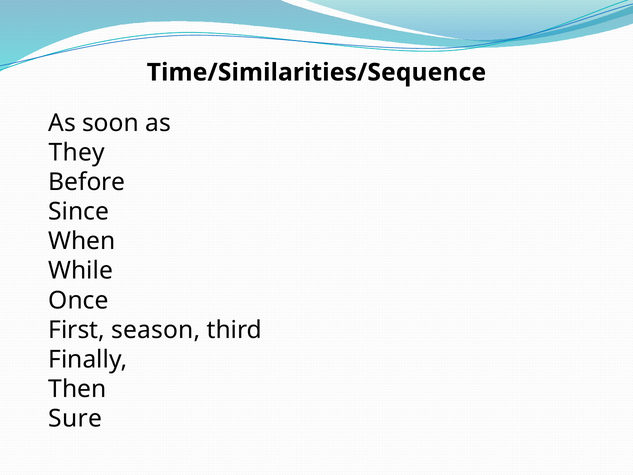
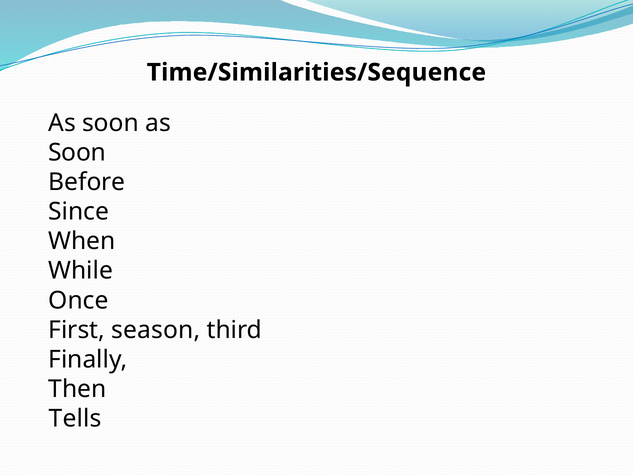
They: They -> Soon (77, 152)
Sure: Sure -> Tells (75, 418)
